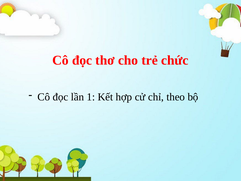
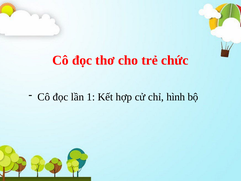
theo: theo -> hình (176, 97)
